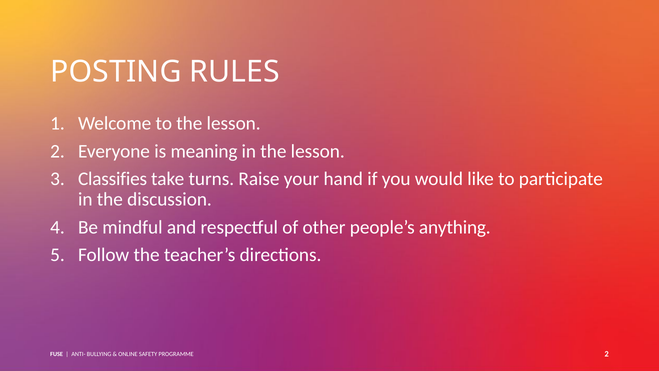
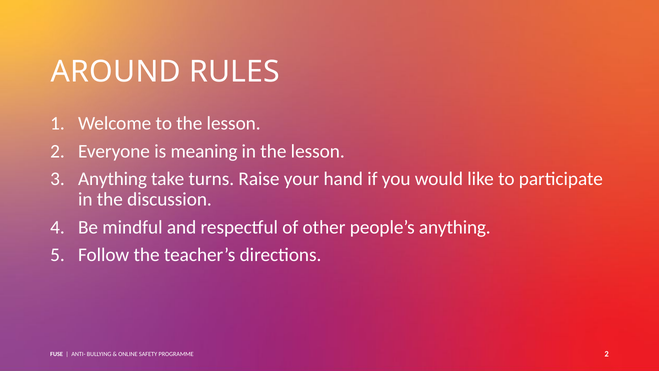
POSTING: POSTING -> AROUND (116, 72)
Classifies: Classifies -> Anything (113, 179)
